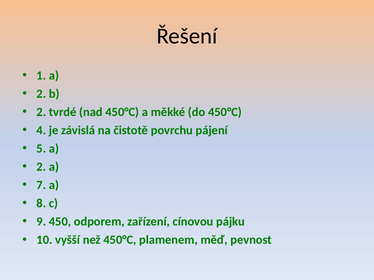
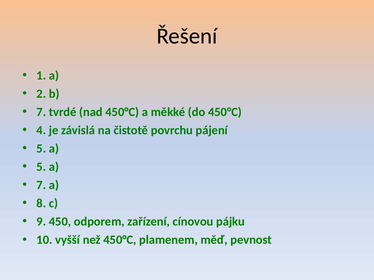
2: 2 -> 7 (41, 112)
2: 2 -> 5 (41, 167)
